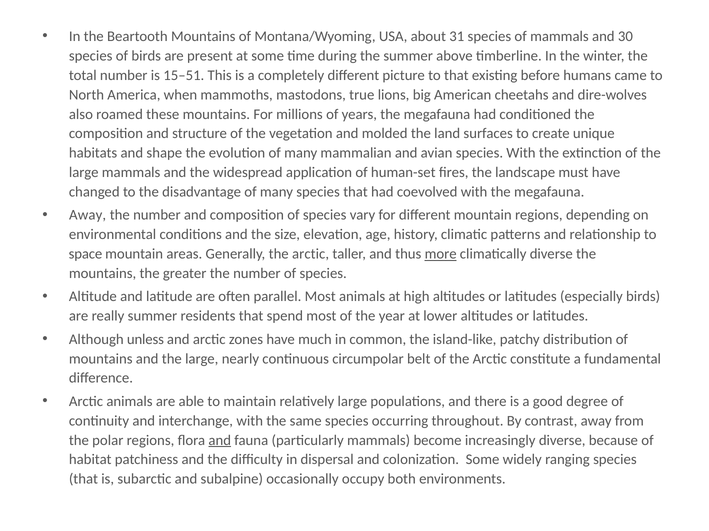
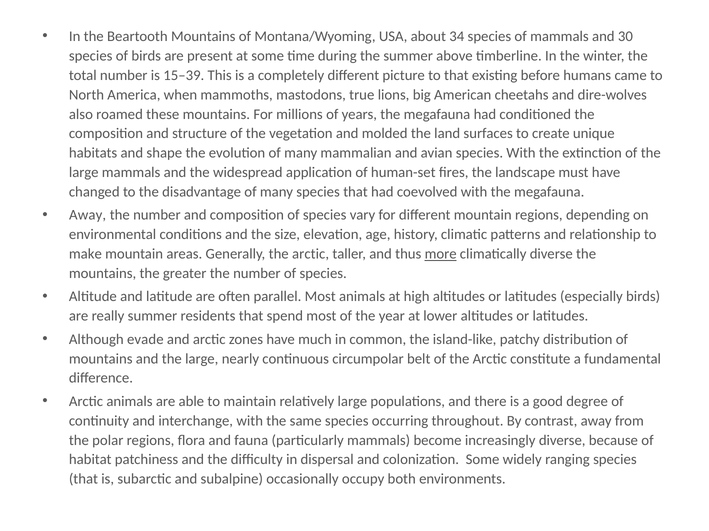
31: 31 -> 34 (457, 36)
15–51: 15–51 -> 15–39 (184, 75)
space: space -> make (85, 254)
unless: unless -> evade (145, 340)
and underline: present -> none (220, 441)
